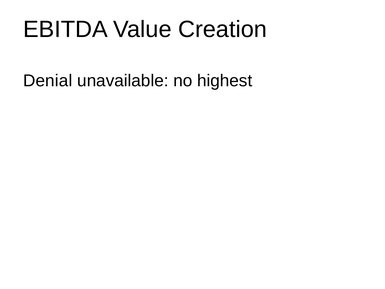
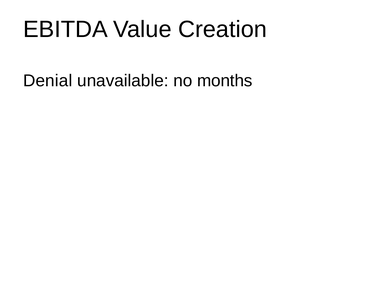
highest: highest -> months (225, 81)
